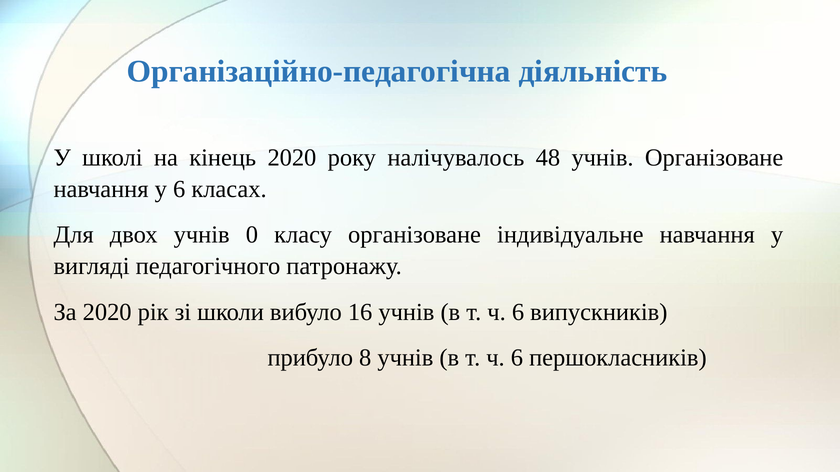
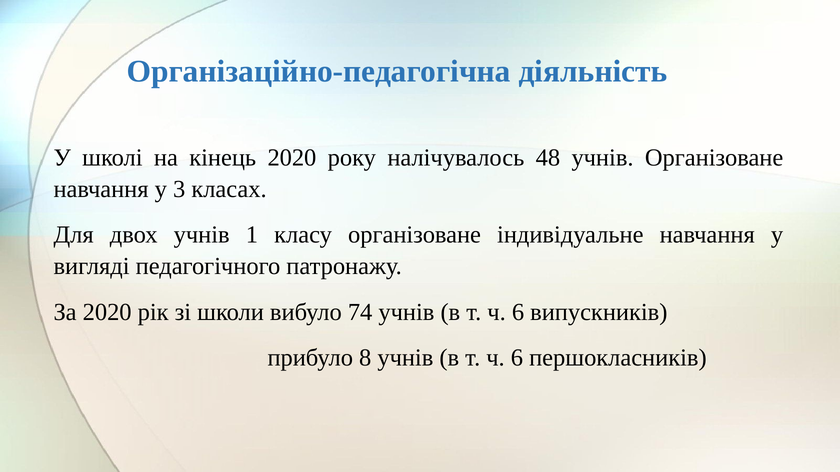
у 6: 6 -> 3 (179, 189)
0: 0 -> 1 (252, 235)
16: 16 -> 74 (360, 312)
